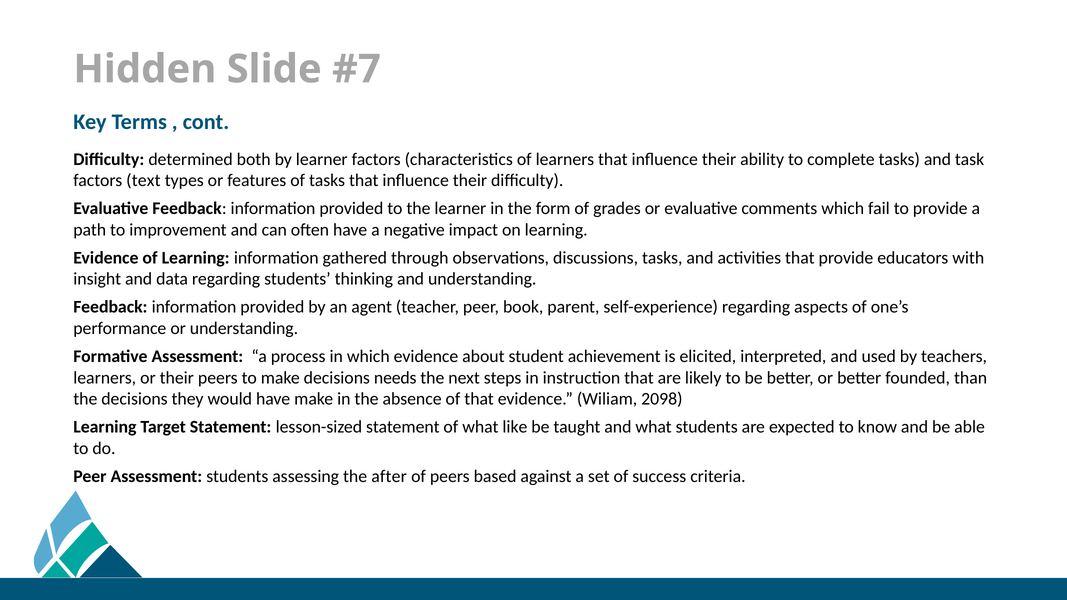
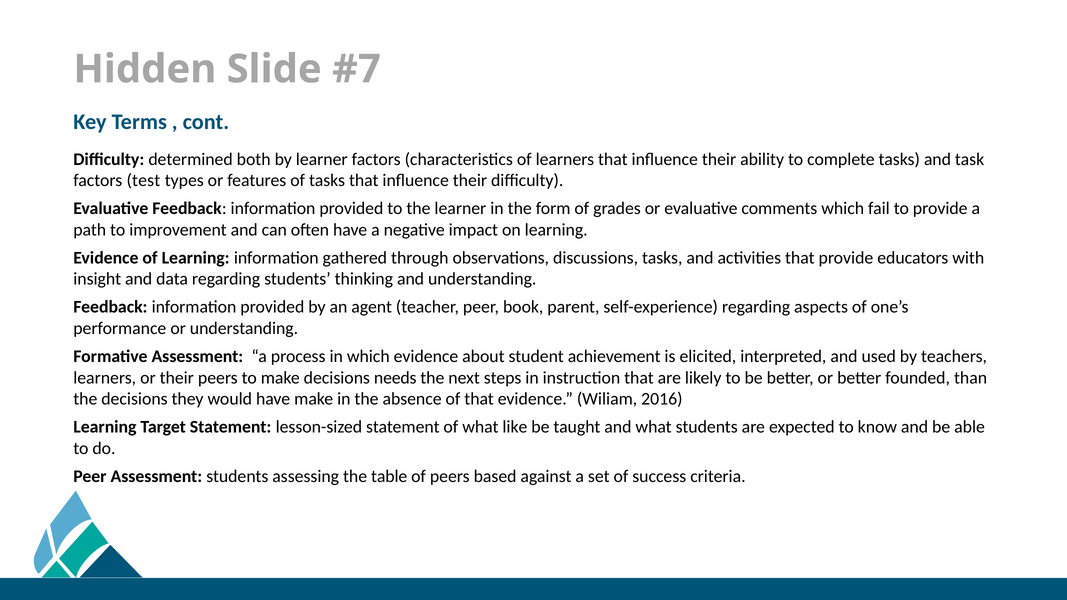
text: text -> test (143, 181)
2098: 2098 -> 2016 (662, 399)
after: after -> table (389, 477)
